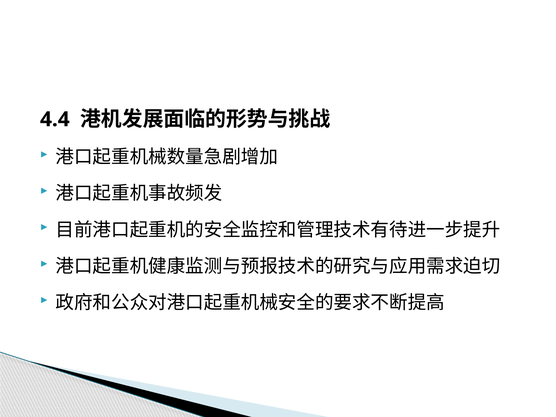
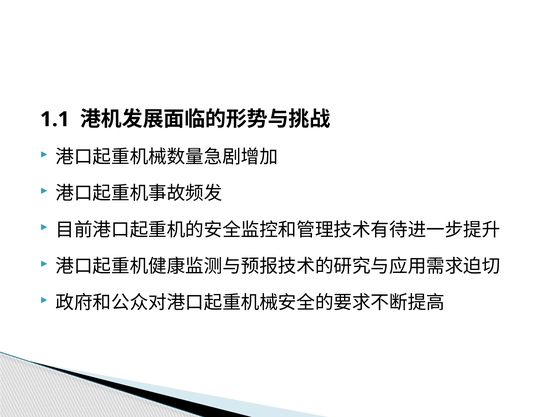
4.4: 4.4 -> 1.1 (55, 119)
